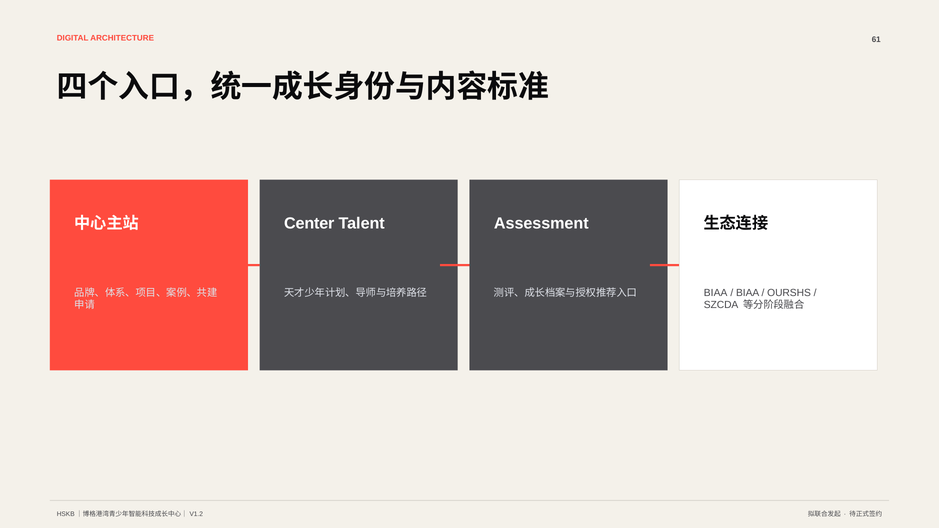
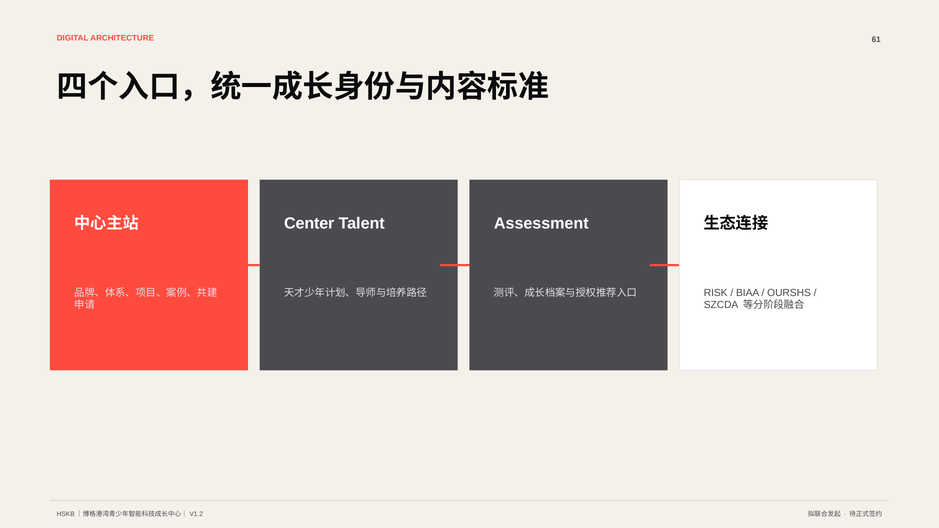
BIAA: BIAA -> RISK (716, 293)
